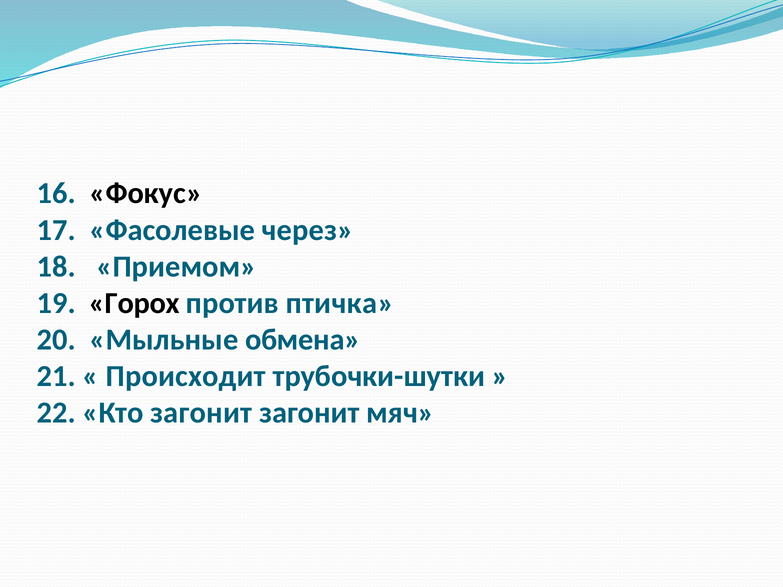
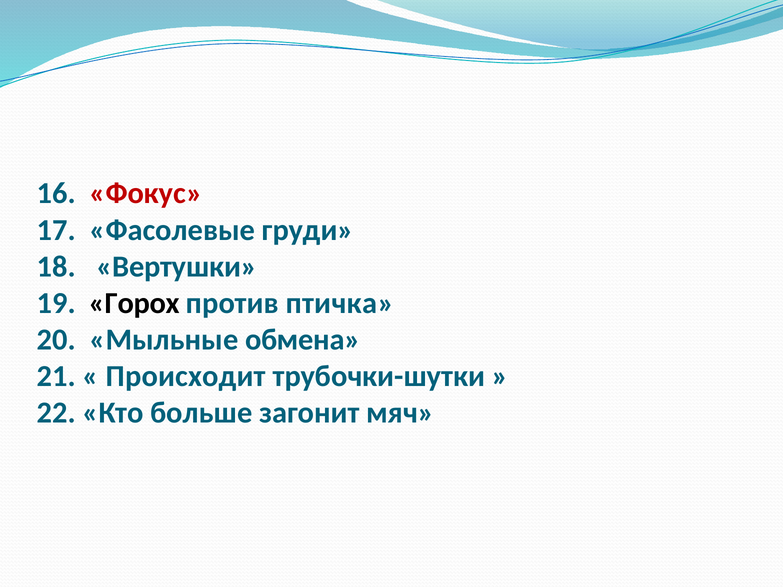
Фокус colour: black -> red (146, 194)
через: через -> груди (308, 230)
Приемом: Приемом -> Вертушки (177, 267)
Кто загонит: загонит -> больше (201, 413)
